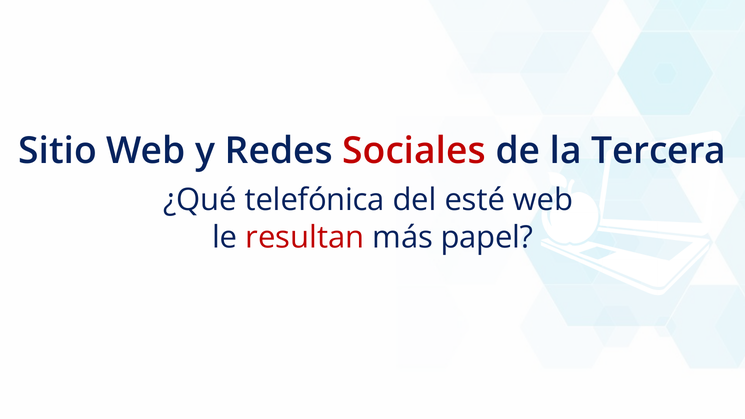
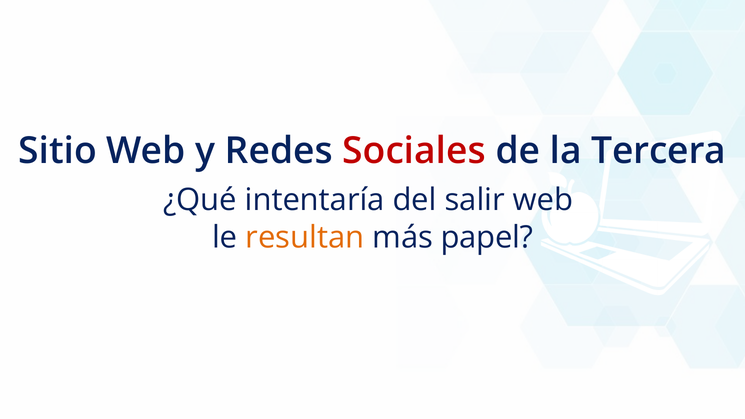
telefónica: telefónica -> intentaría (315, 200)
esté: esté -> salir (475, 200)
resultan colour: red -> orange (305, 237)
